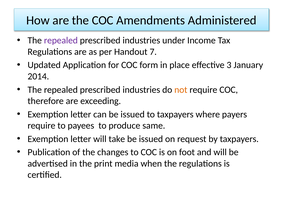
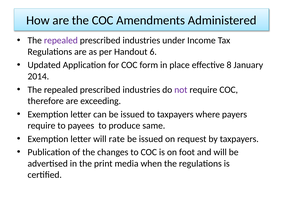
7: 7 -> 6 (153, 52)
3: 3 -> 8 (229, 65)
not colour: orange -> purple (181, 89)
take: take -> rate (117, 138)
